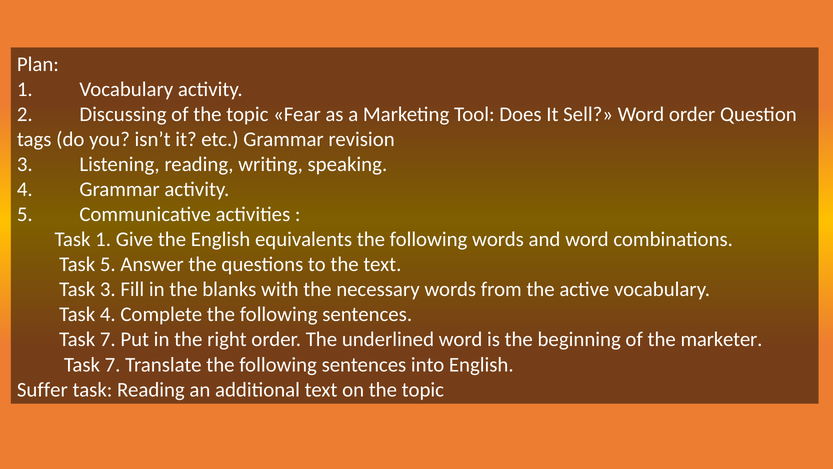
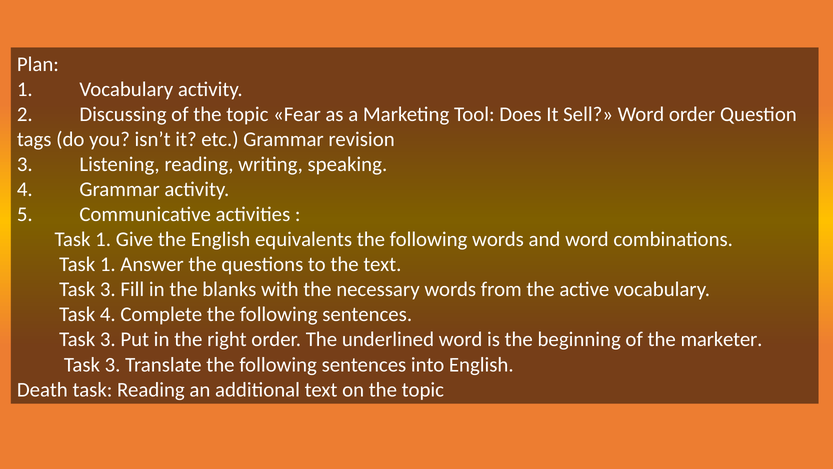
5: 5 -> 1 (108, 264)
7: 7 -> 3 (108, 339)
7: 7 -> 3 (113, 364)
Suffer: Suffer -> Death (42, 389)
